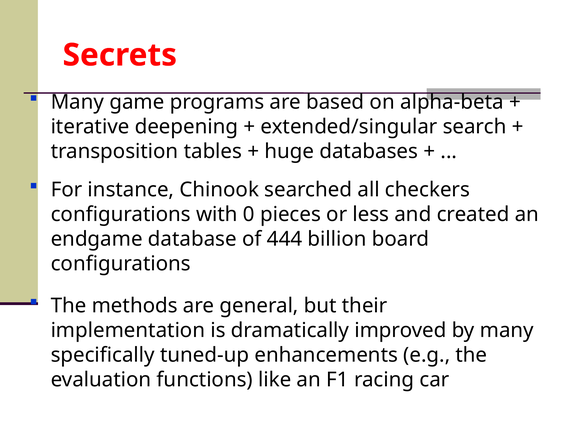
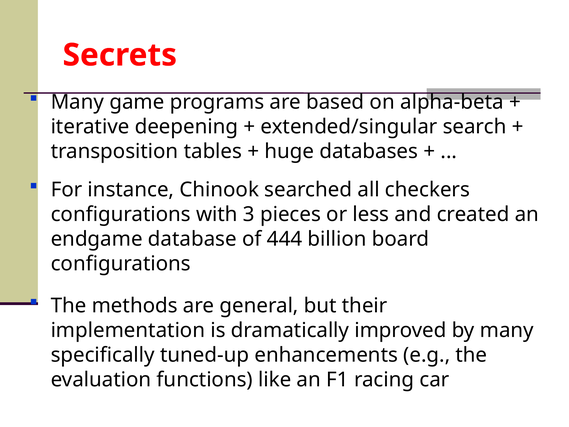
0: 0 -> 3 (249, 214)
